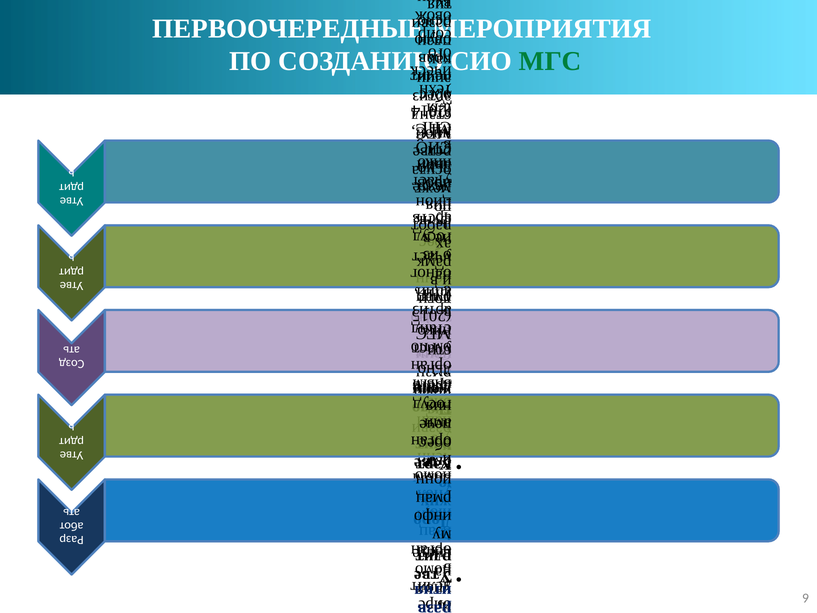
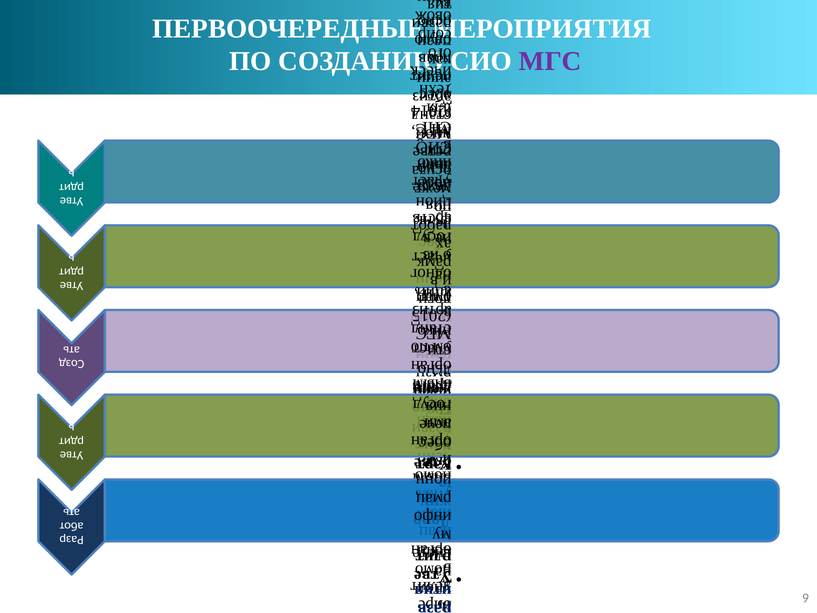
МГС colour: green -> purple (550, 61)
